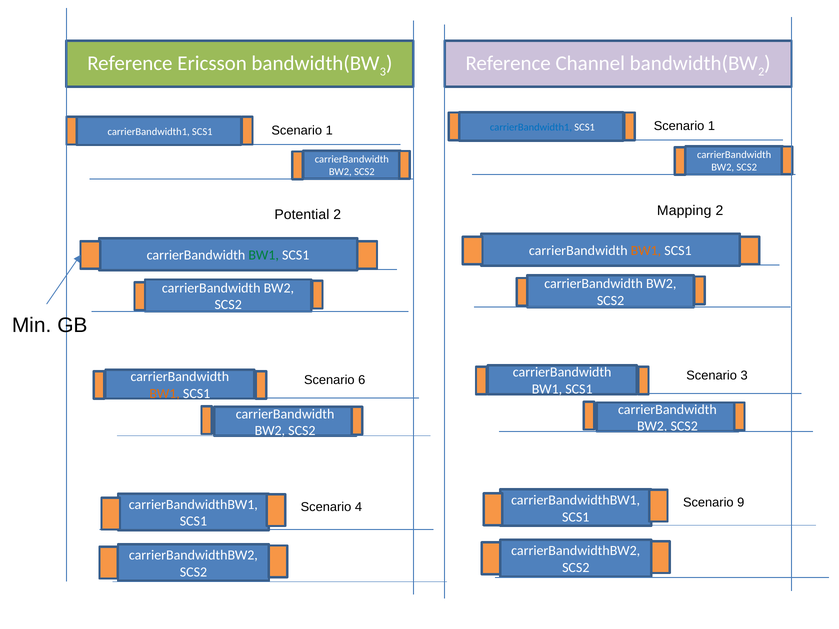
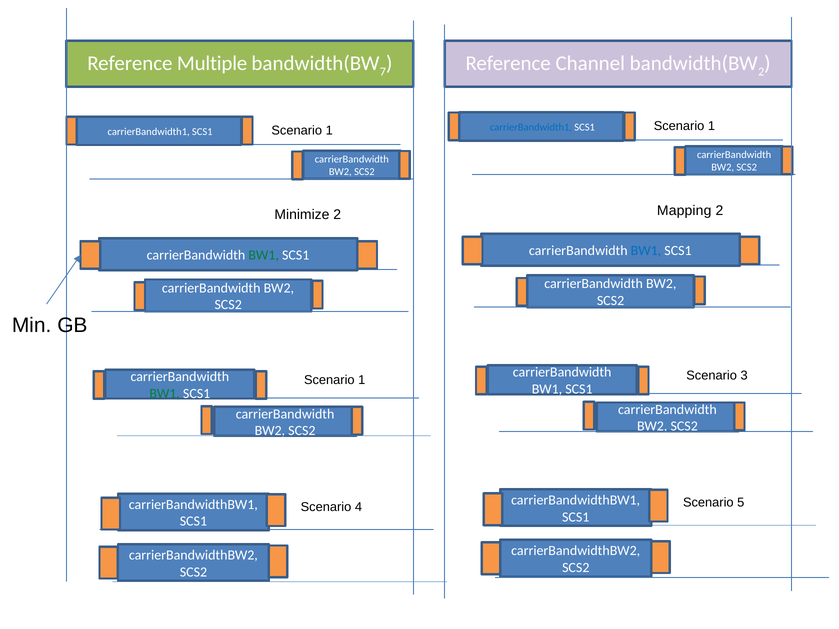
Ericsson: Ericsson -> Multiple (212, 64)
3: 3 -> 7 (383, 72)
Potential: Potential -> Minimize (302, 215)
BW1 colour: orange -> blue (646, 251)
6: 6 -> 1 (362, 380)
BW1 colour: orange -> green (165, 394)
9: 9 -> 5 (741, 503)
